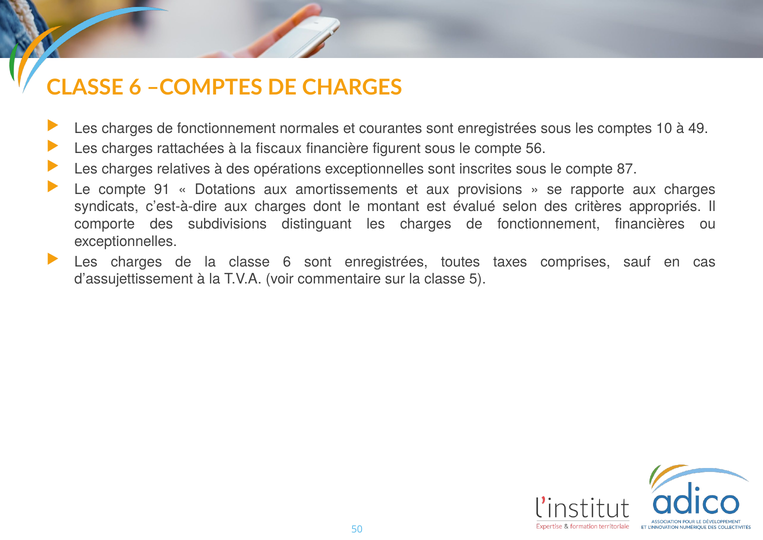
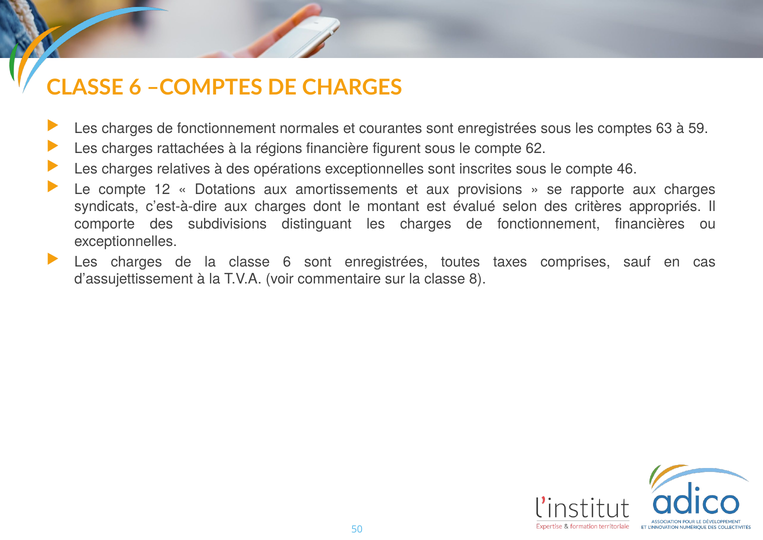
10: 10 -> 63 (664, 128)
49: 49 -> 59 (698, 128)
fiscaux: fiscaux -> régions (279, 148)
56: 56 -> 62 (536, 148)
87: 87 -> 46 (627, 169)
91: 91 -> 12 (162, 189)
5: 5 -> 8 (478, 279)
